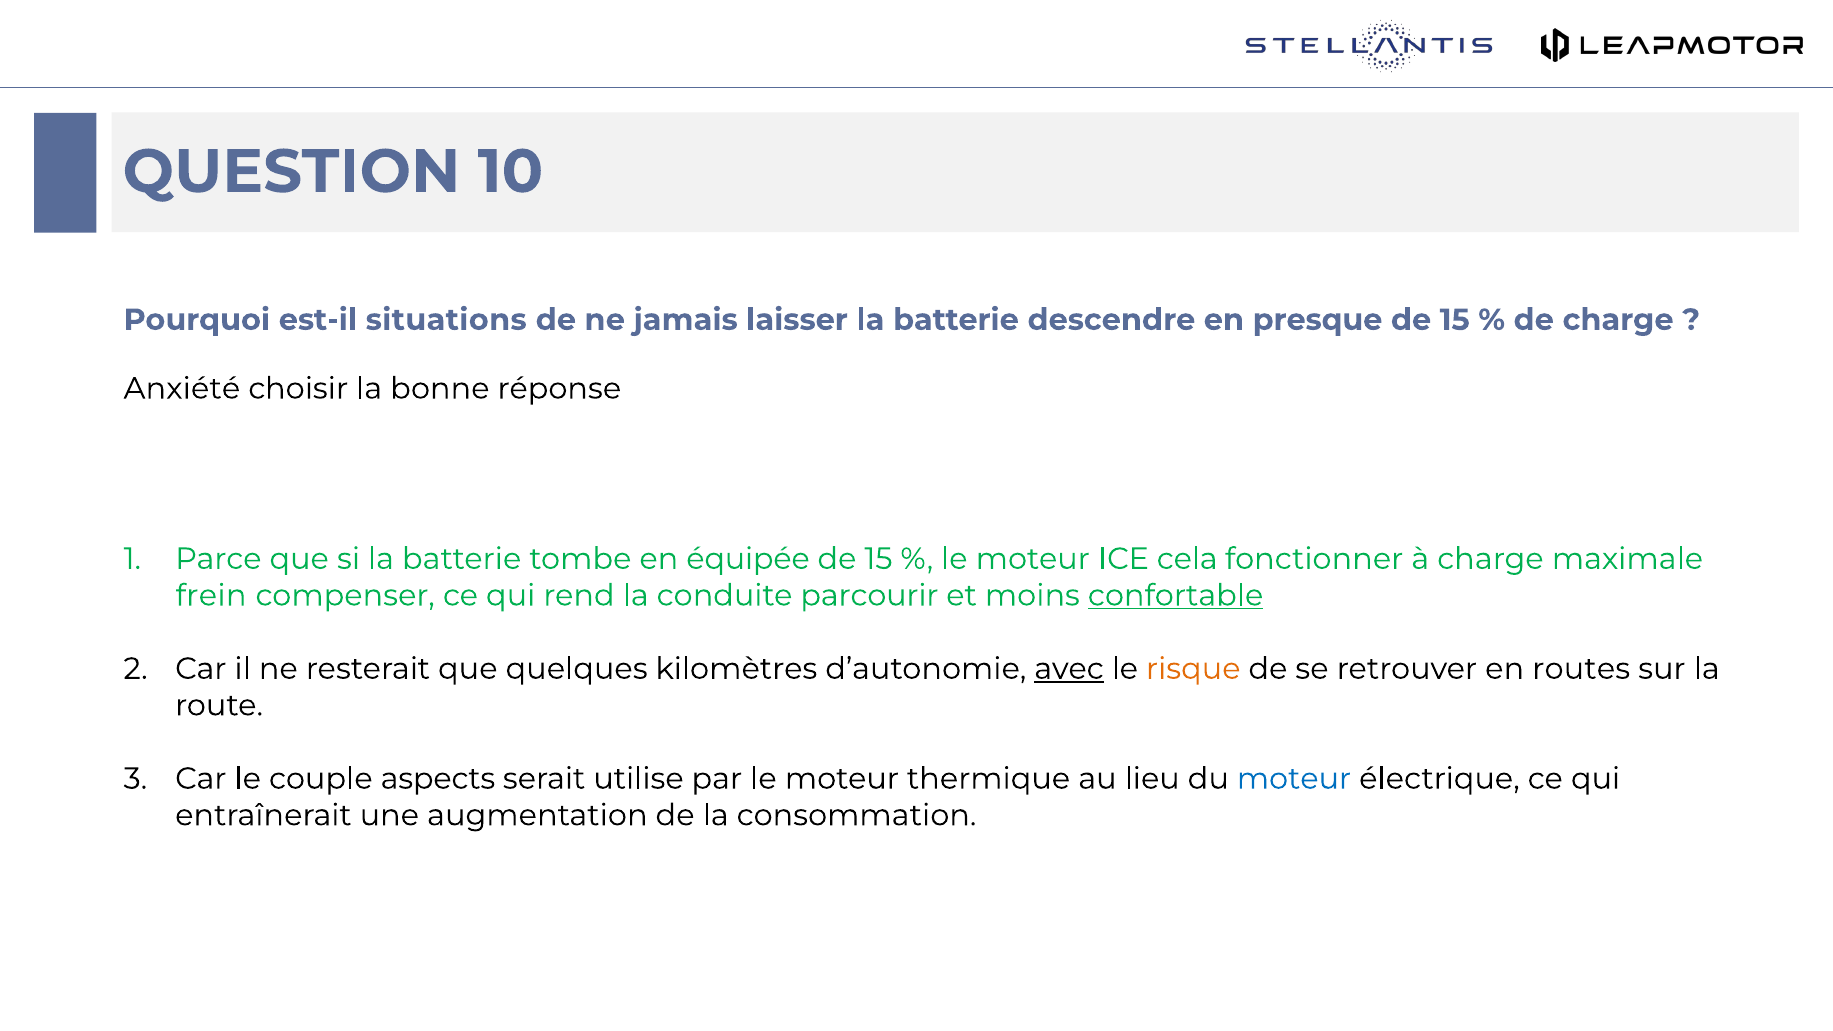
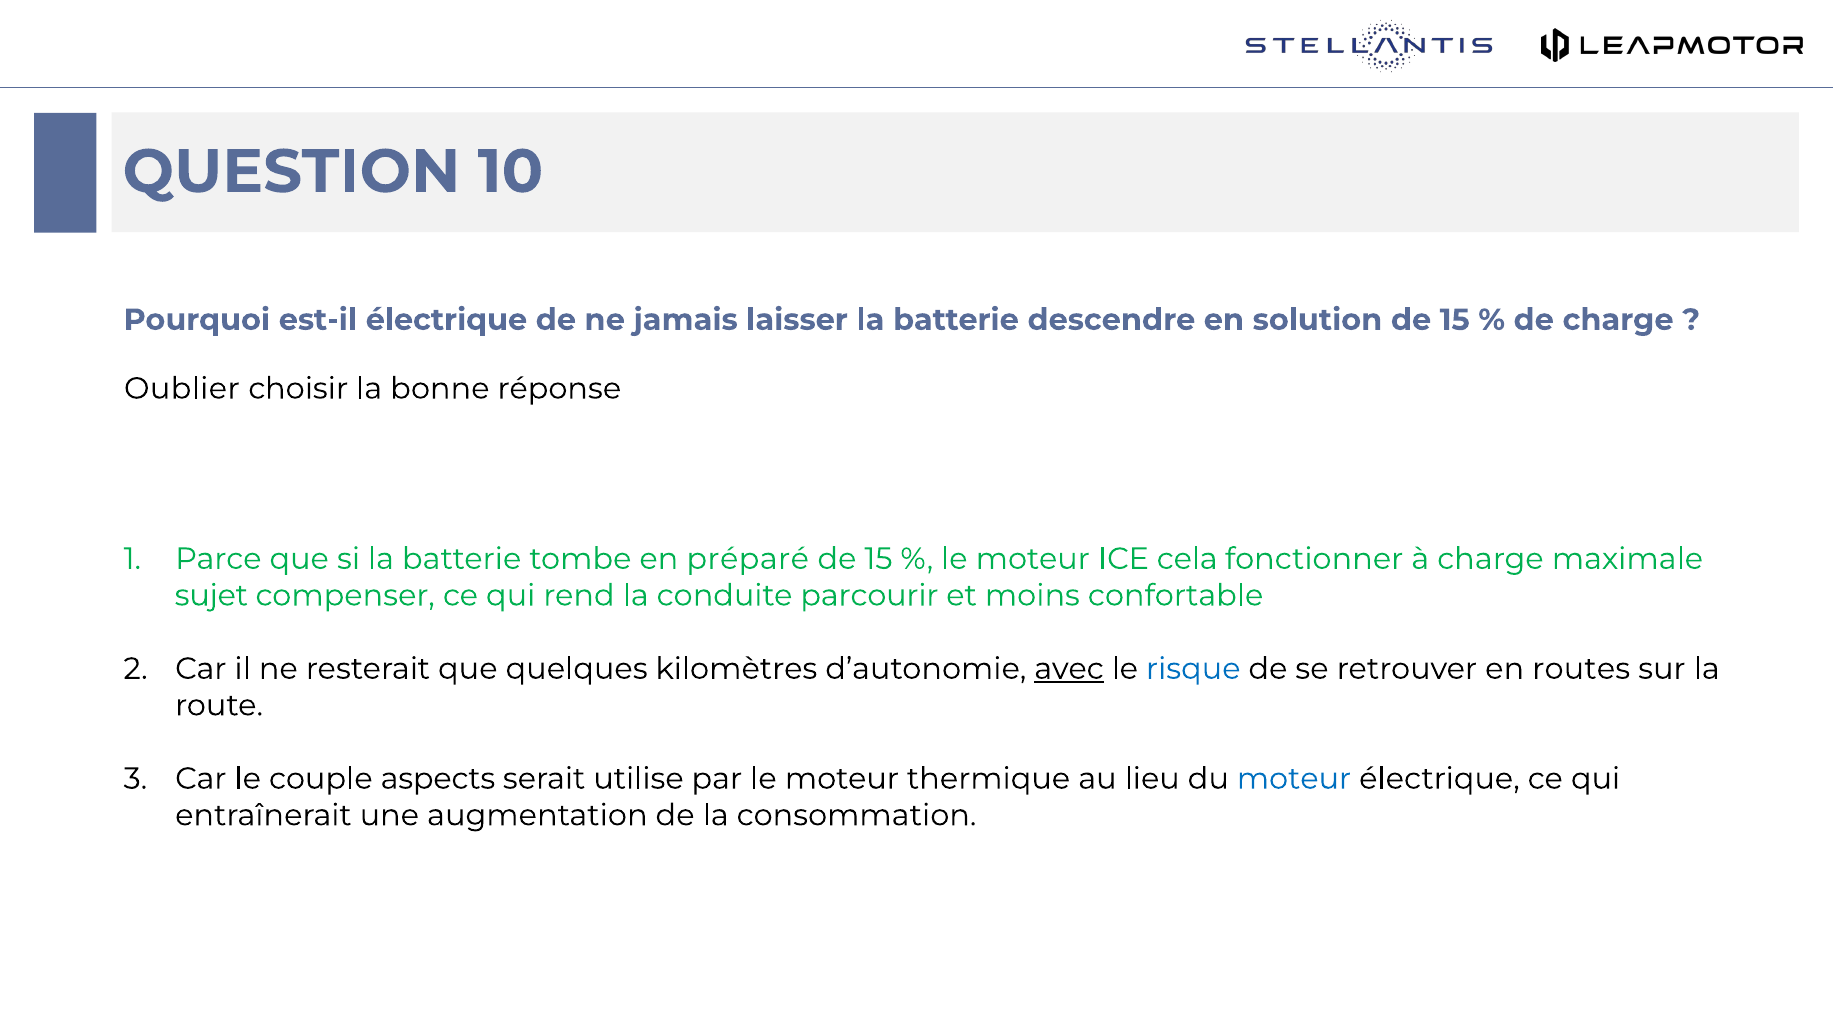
est-il situations: situations -> électrique (446, 320)
presque: presque -> solution (1317, 320)
Anxiété: Anxiété -> Oublier (182, 389)
équipée: équipée -> préparé (748, 559)
frein: frein -> sujet (211, 595)
confortable underline: present -> none (1176, 595)
risque colour: orange -> blue (1193, 669)
